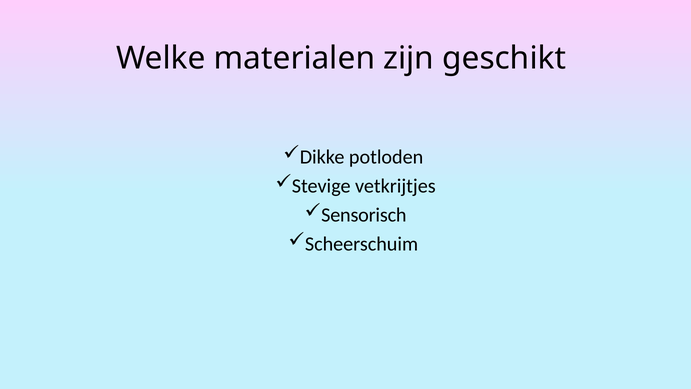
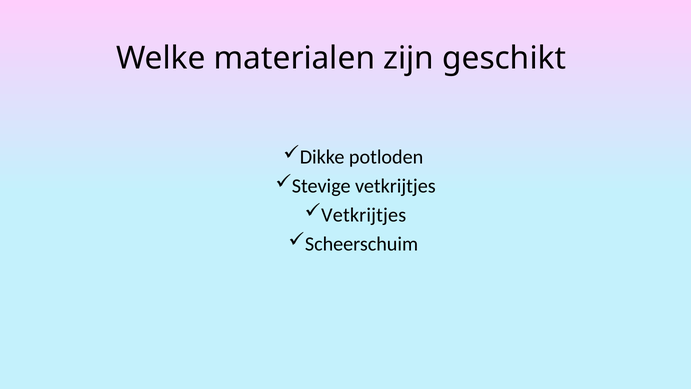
Sensorisch: Sensorisch -> Vetkrijtjes (364, 215)
